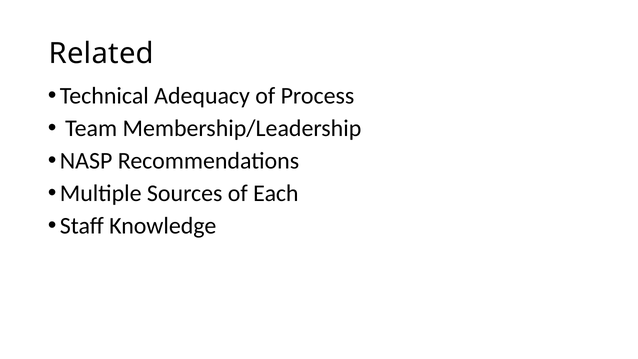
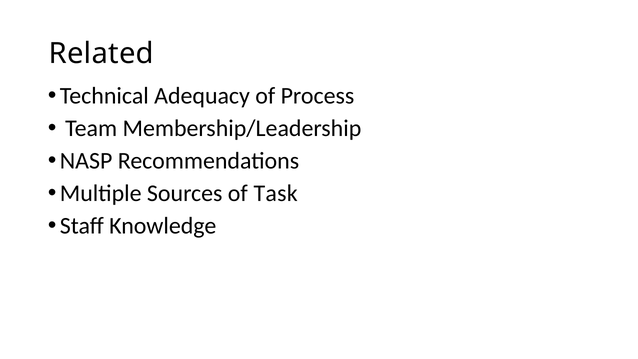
Each: Each -> Task (276, 193)
